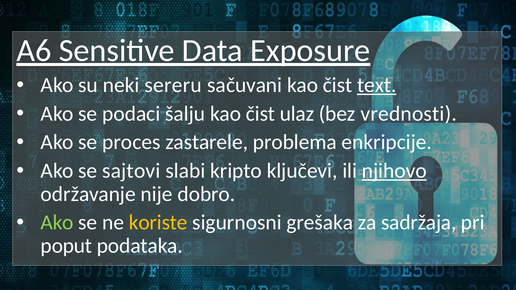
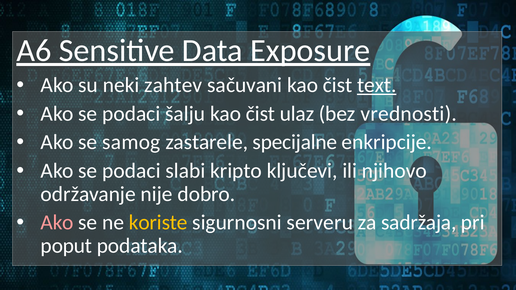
sereru: sereru -> zahtev (173, 85)
proces: proces -> samog (131, 142)
problema: problema -> specijalne (295, 142)
sajtovi: sajtovi -> podaci (131, 171)
njihovo underline: present -> none (394, 171)
Ako colour: light green -> pink (57, 223)
grešaka: grešaka -> serveru (320, 223)
